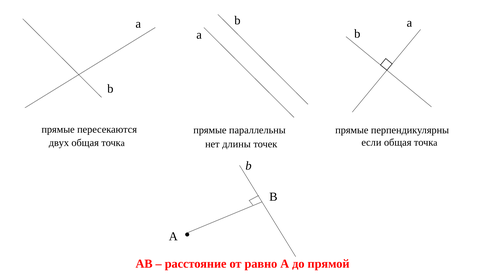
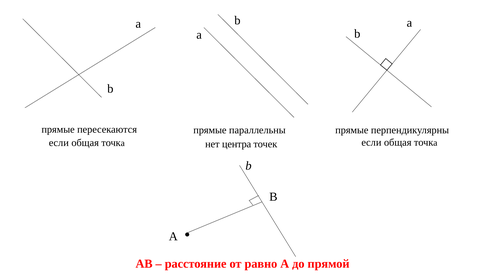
двух: двух -> если (59, 143)
длины: длины -> центра (237, 144)
